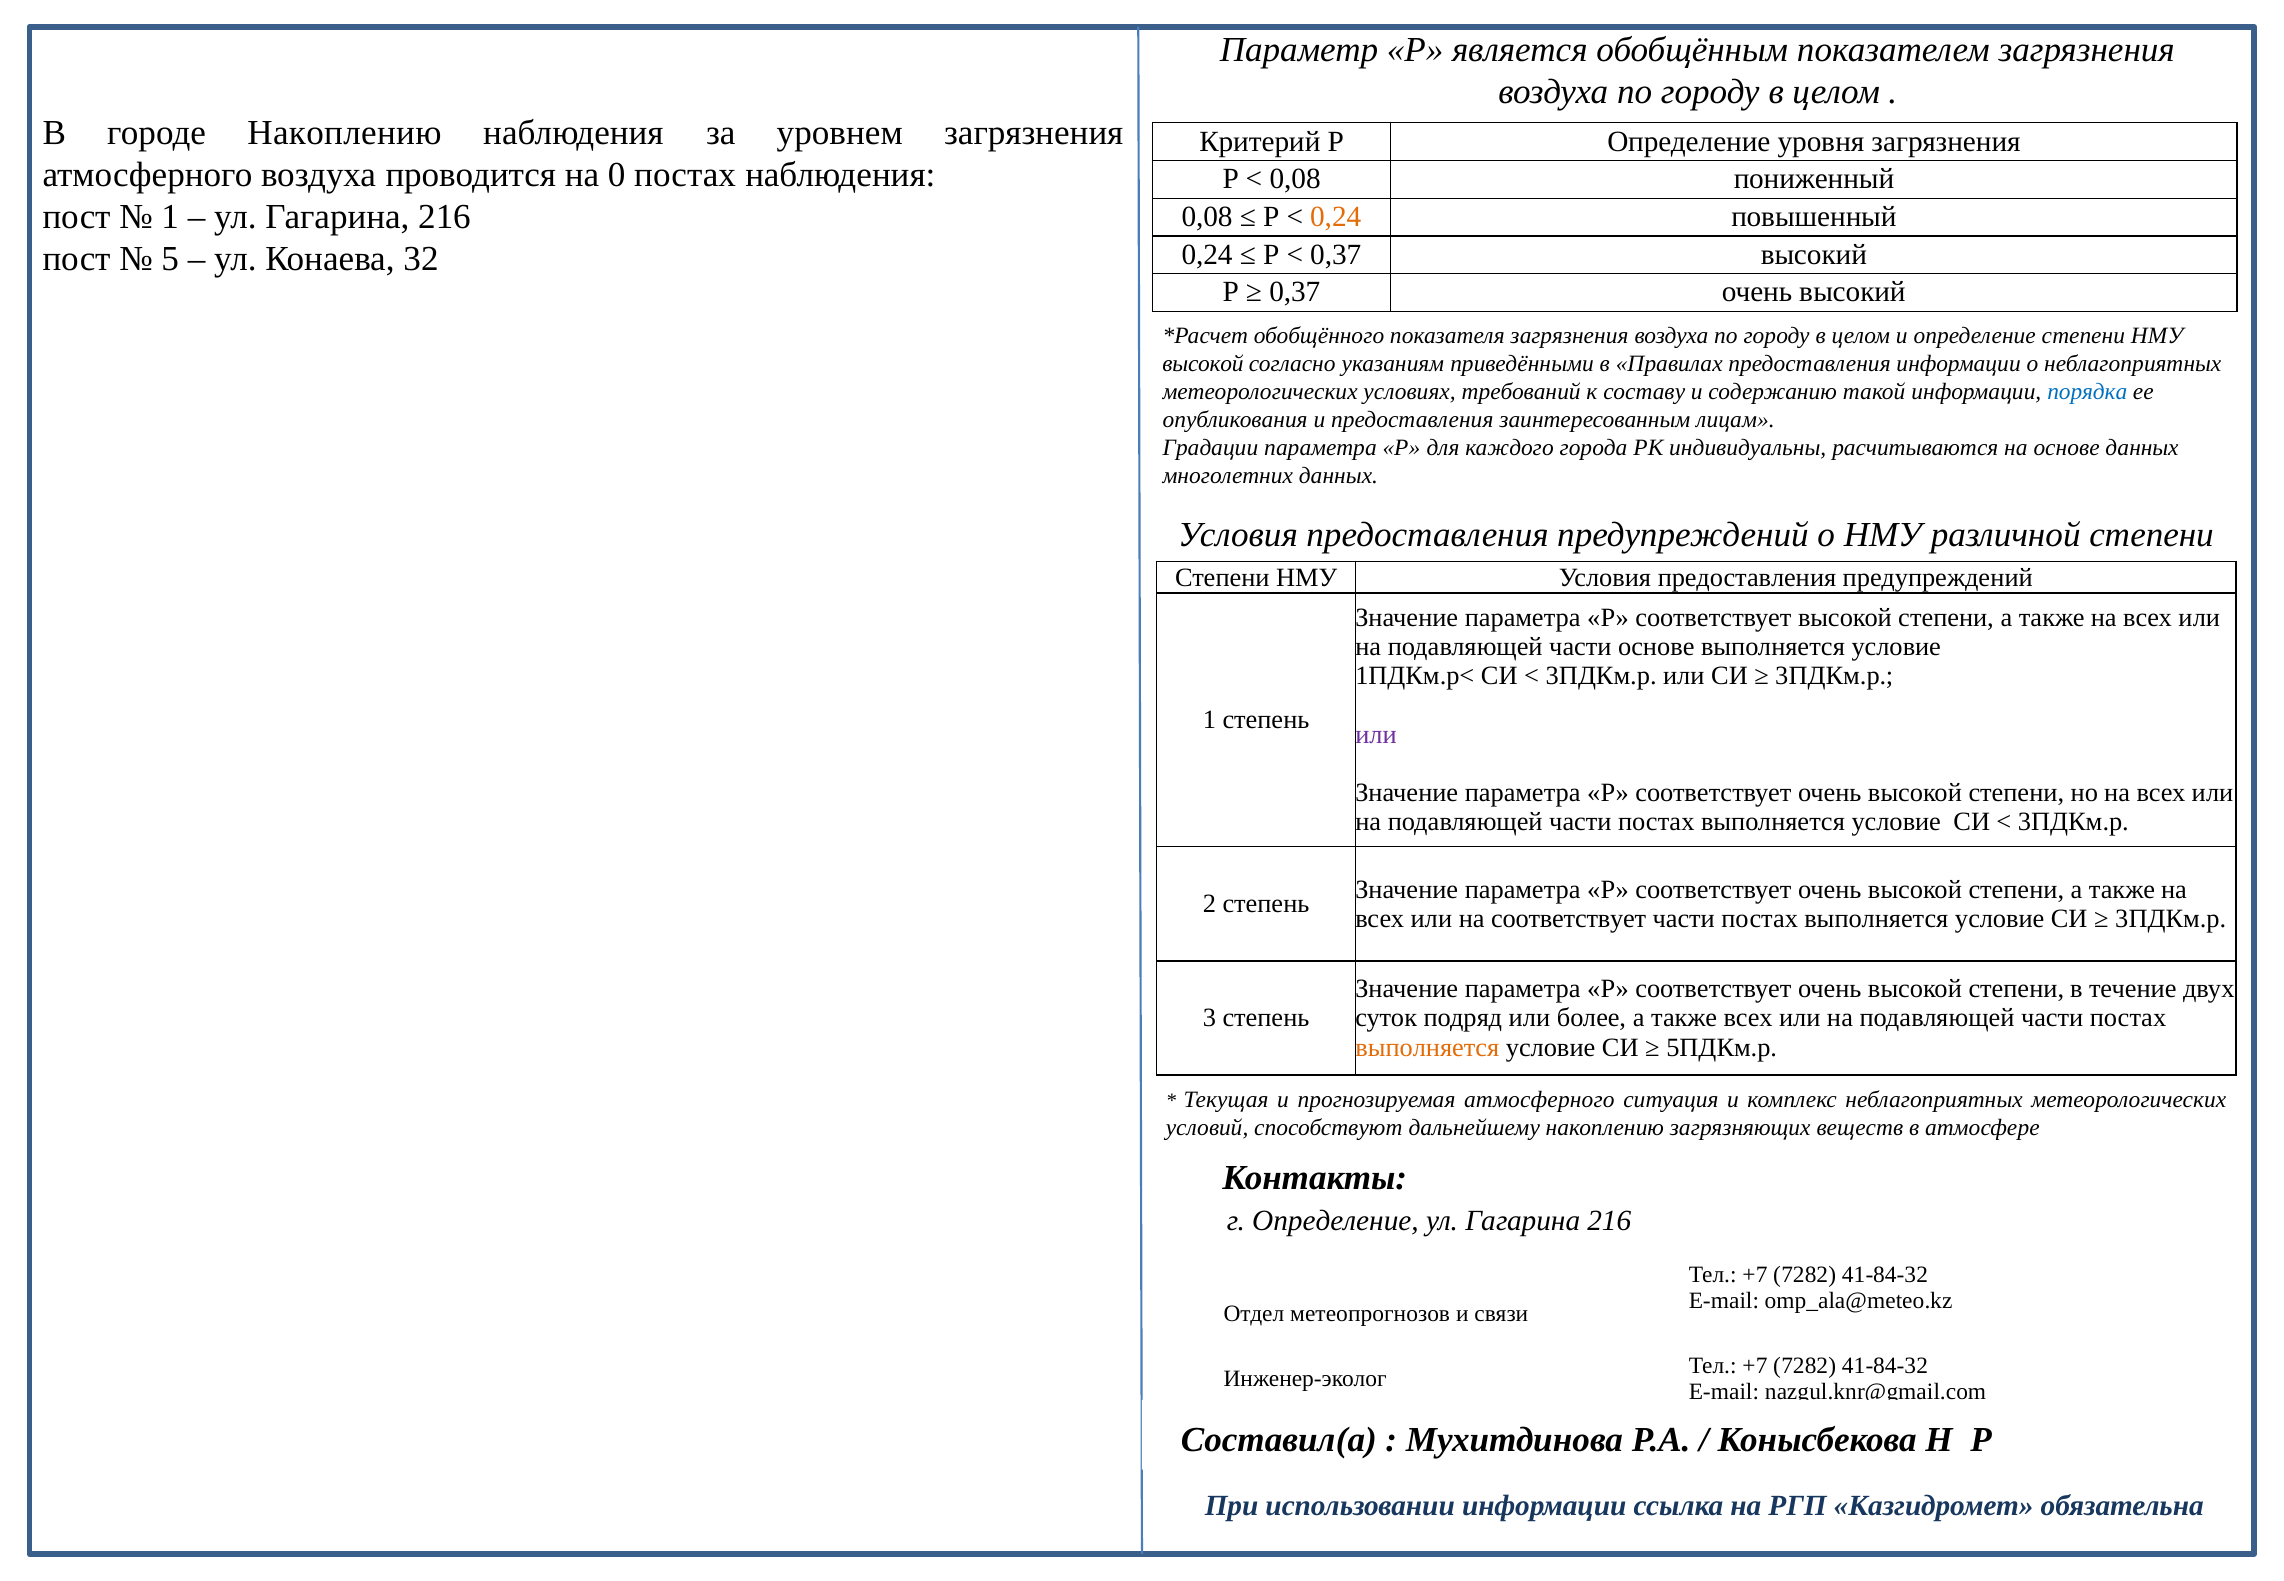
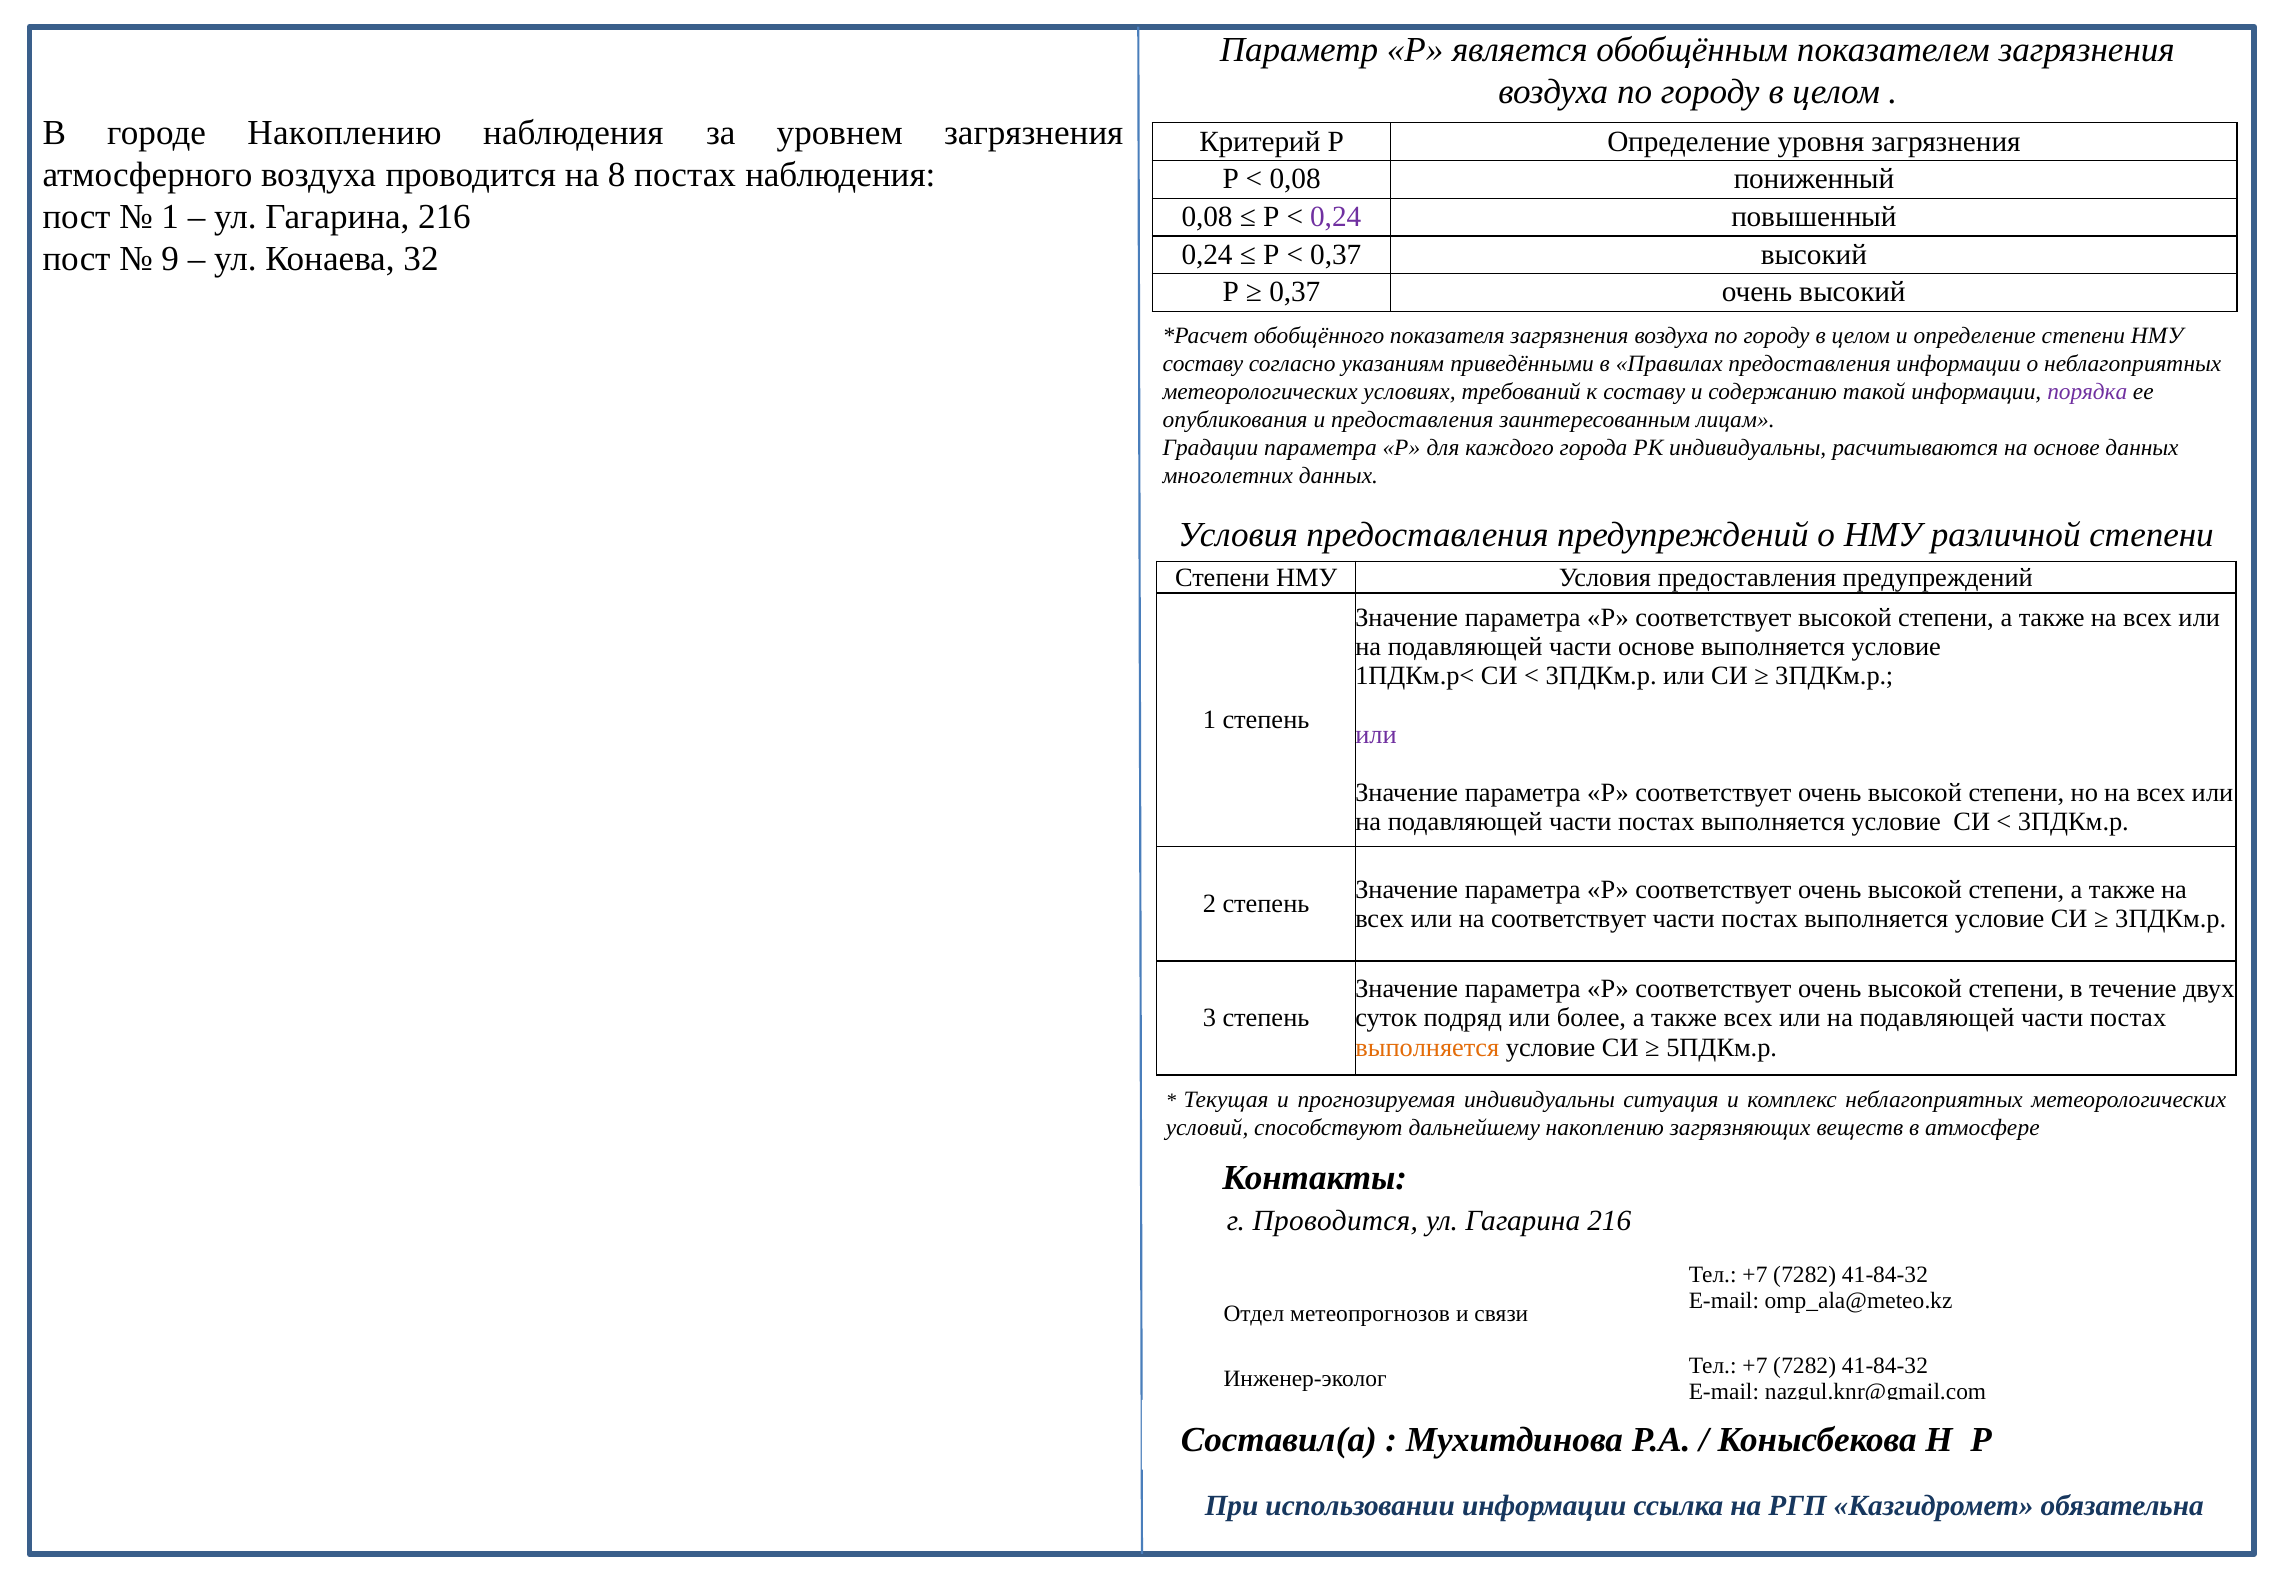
0: 0 -> 8 (617, 175)
0,24 colour: orange -> purple (1336, 217)
5: 5 -> 9 (170, 259)
высокой: высокой -> составу (1203, 363)
порядка colour: blue -> purple (2087, 391)
прогнозируемая атмосферного: атмосферного -> индивидуальны (1539, 1100)
г Определение: Определение -> Проводится (1335, 1221)
